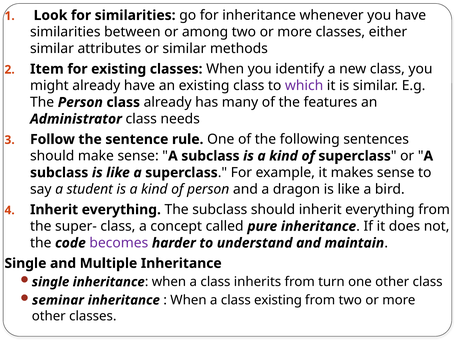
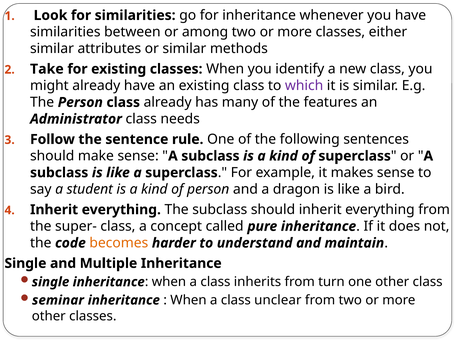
Item: Item -> Take (47, 69)
becomes colour: purple -> orange (119, 243)
class existing: existing -> unclear (278, 300)
